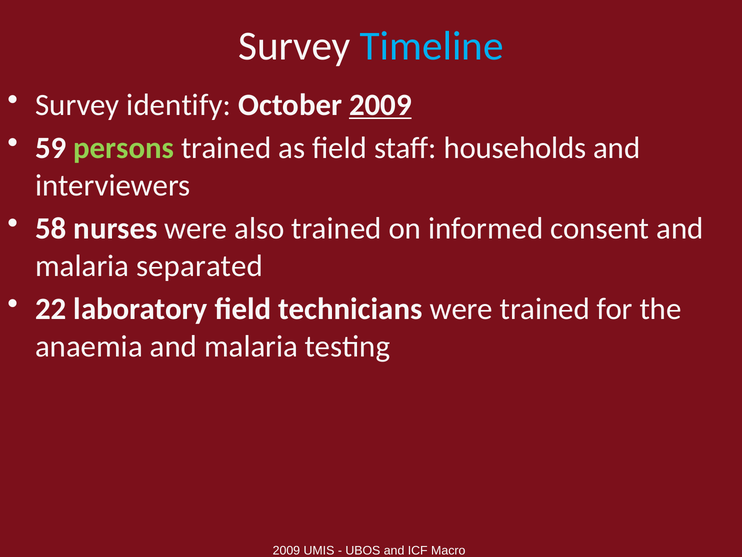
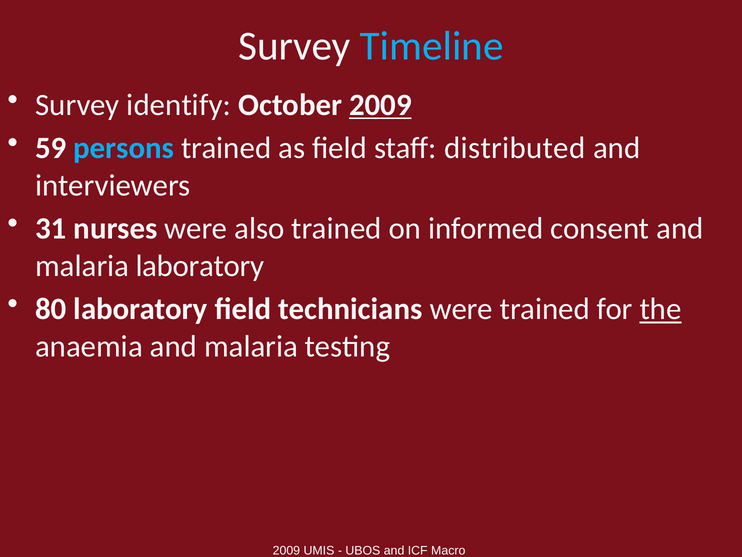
persons colour: light green -> light blue (124, 148)
households: households -> distributed (515, 148)
58: 58 -> 31 (51, 228)
malaria separated: separated -> laboratory (200, 266)
22: 22 -> 80 (51, 309)
the underline: none -> present (661, 309)
